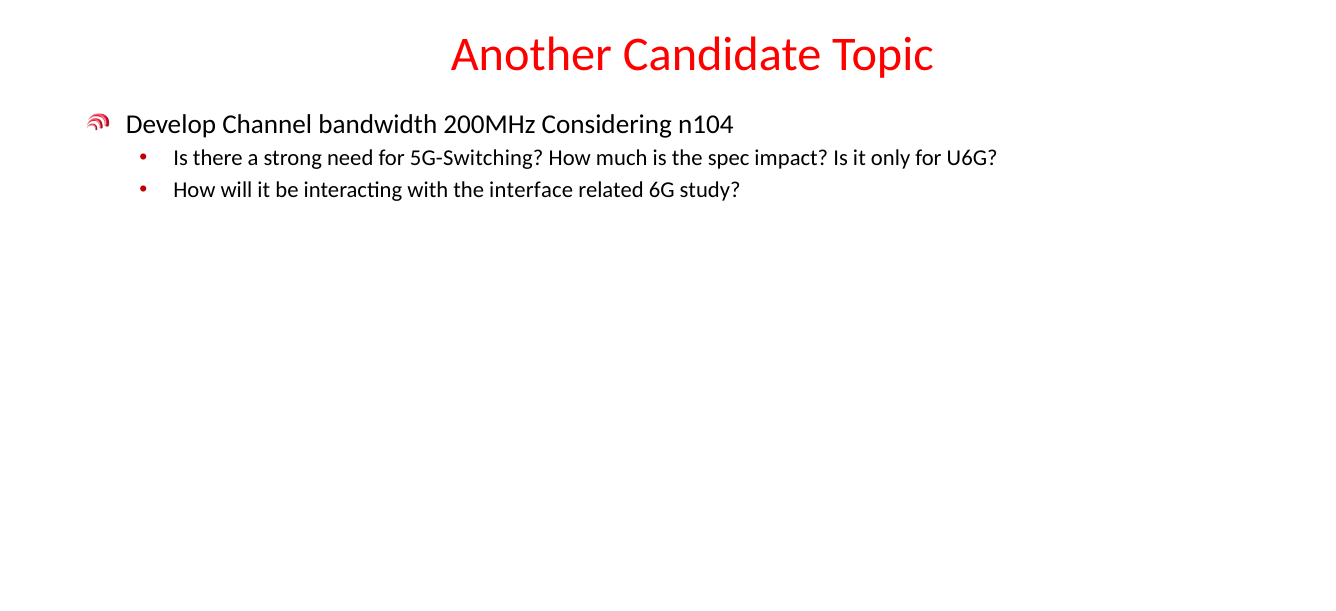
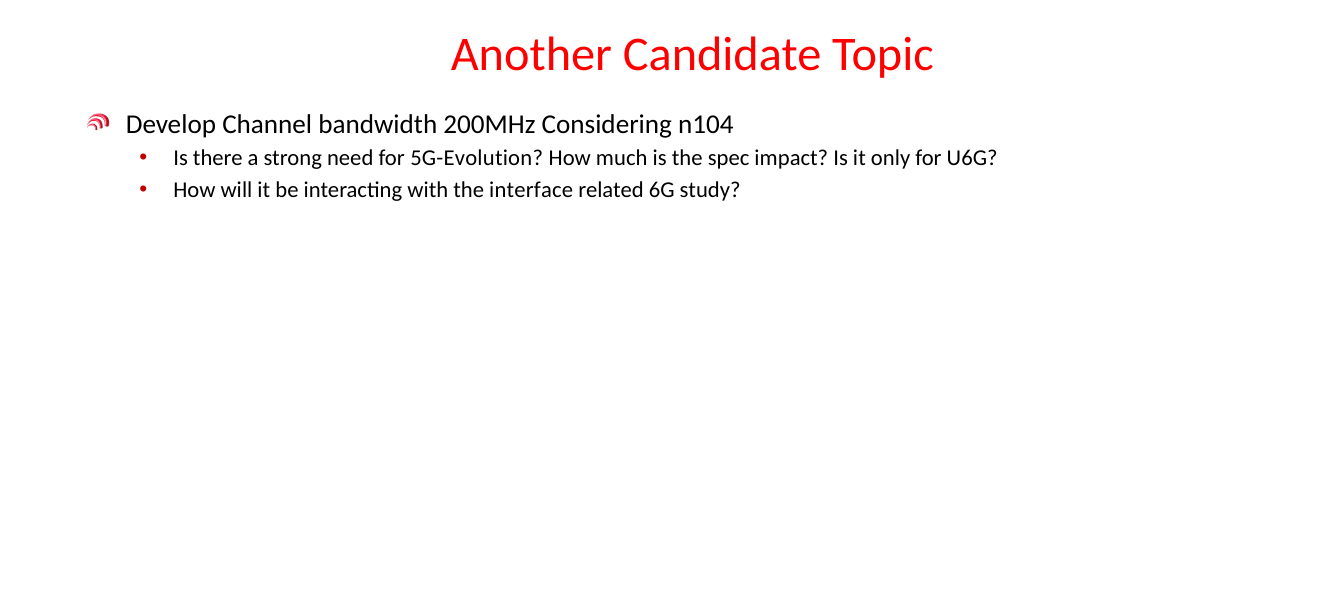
5G-Switching: 5G-Switching -> 5G-Evolution (477, 158)
